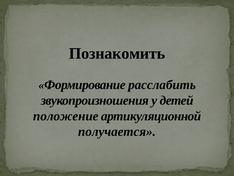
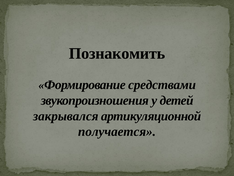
расслабить: расслабить -> средствами (162, 85)
положение: положение -> закрывался (66, 116)
